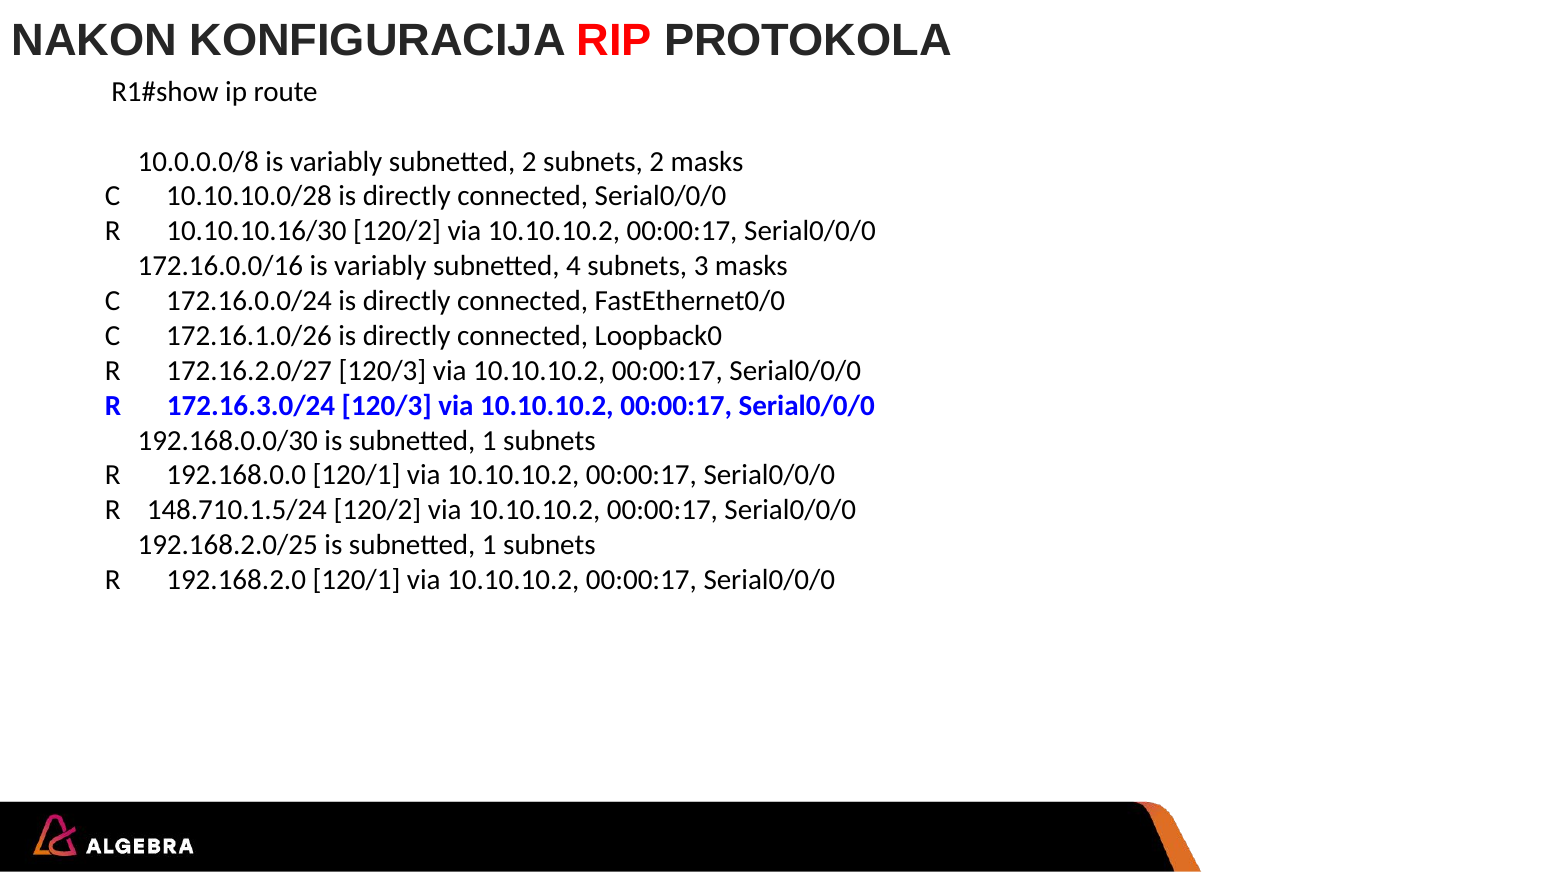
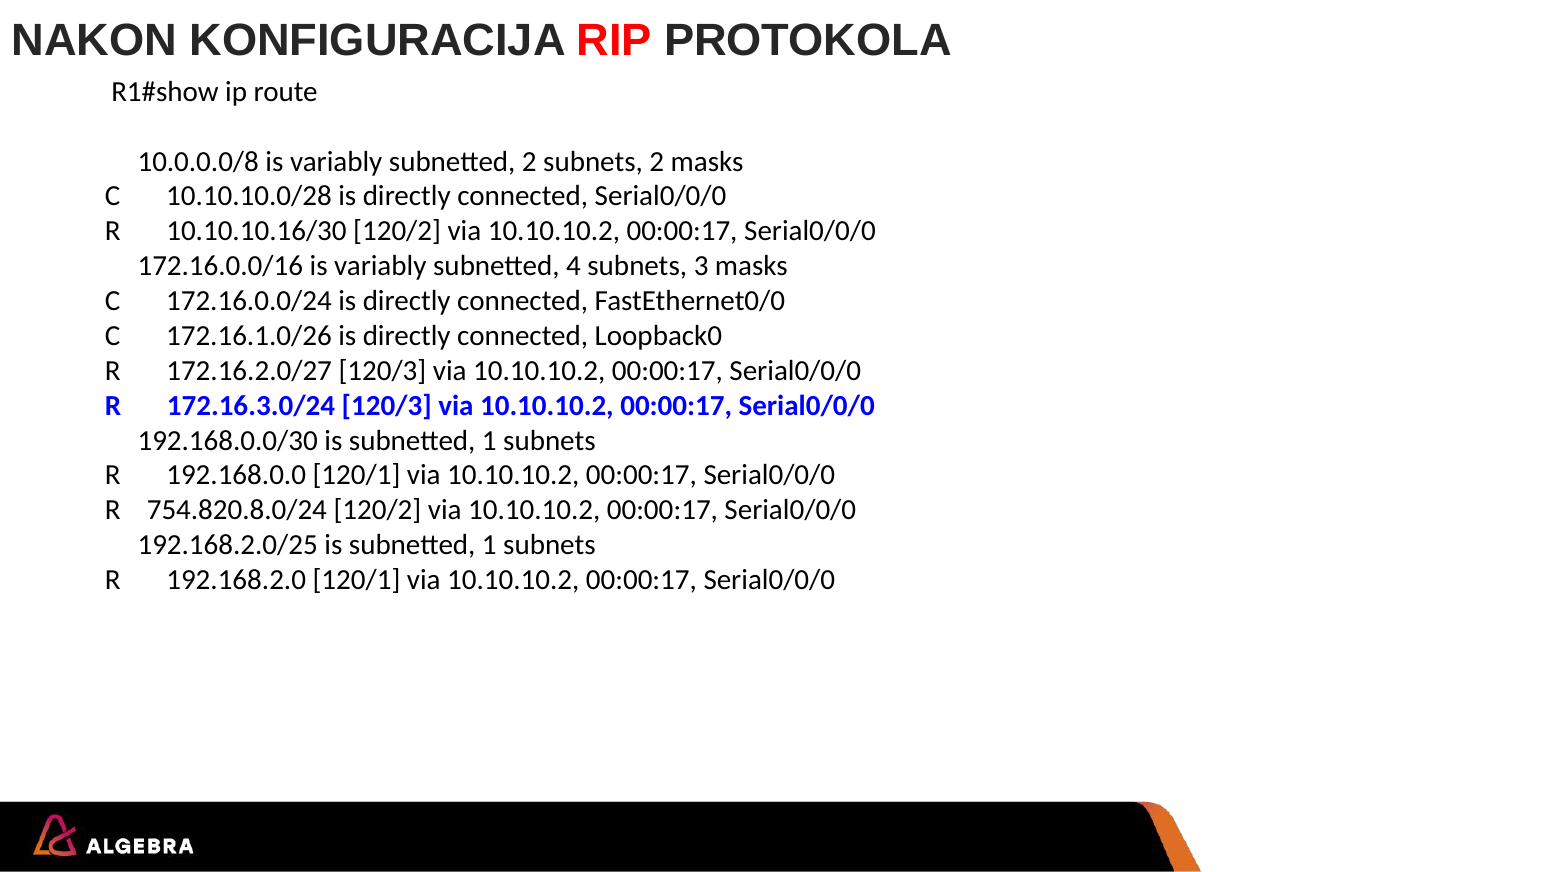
148.710.1.5/24: 148.710.1.5/24 -> 754.820.8.0/24 (237, 510)
